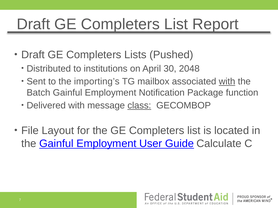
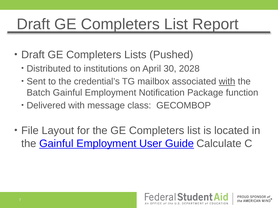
2048: 2048 -> 2028 (189, 69)
importing’s: importing’s -> credential’s (97, 82)
class underline: present -> none (139, 106)
